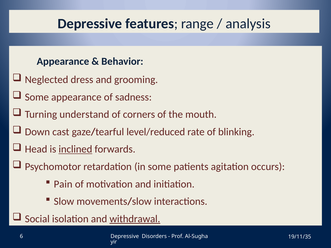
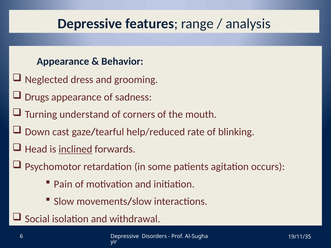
Some: Some -> Drugs (37, 97)
level/reduced: level/reduced -> help/reduced (156, 132)
withdrawal underline: present -> none (135, 219)
